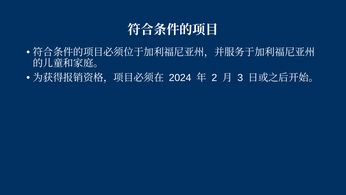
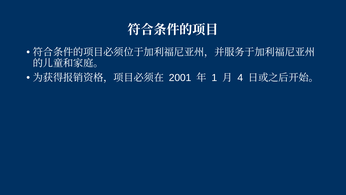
2024: 2024 -> 2001 (180, 78)
2: 2 -> 1 (214, 78)
3: 3 -> 4 (240, 78)
